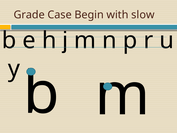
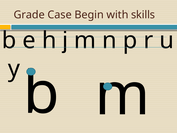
slow: slow -> skills (143, 15)
